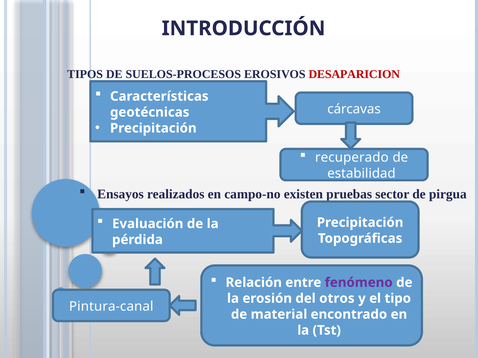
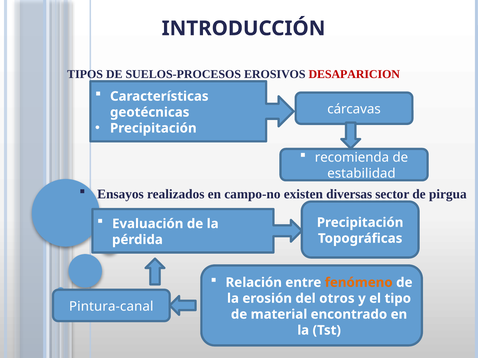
recuperado: recuperado -> recomienda (352, 158)
pruebas: pruebas -> diversas (349, 194)
fenómeno colour: purple -> orange (359, 283)
